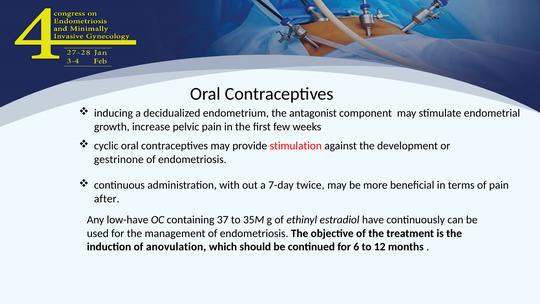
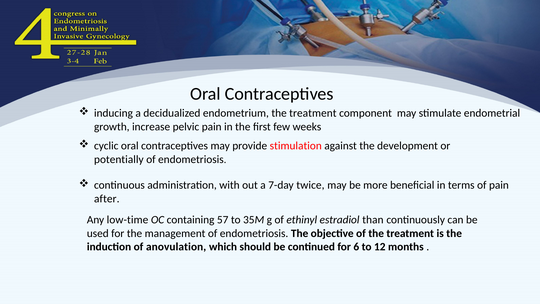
endometrium the antagonist: antagonist -> treatment (313, 113)
gestrinone: gestrinone -> potentially (119, 159)
low-have: low-have -> low-time (127, 220)
37: 37 -> 57 (223, 220)
have: have -> than (373, 220)
